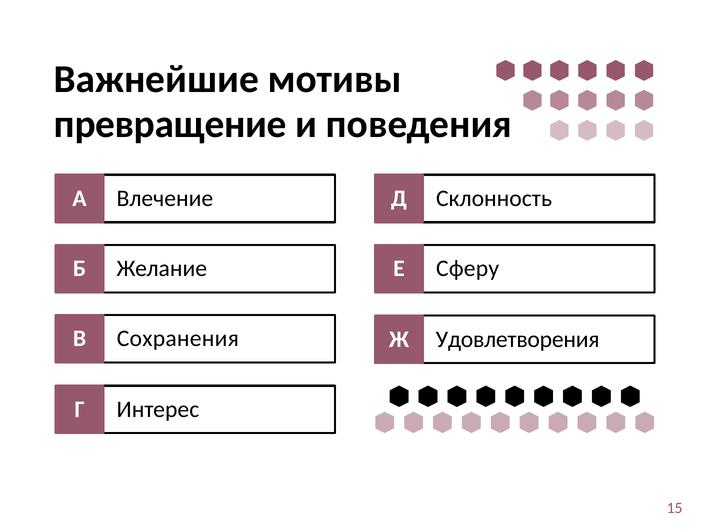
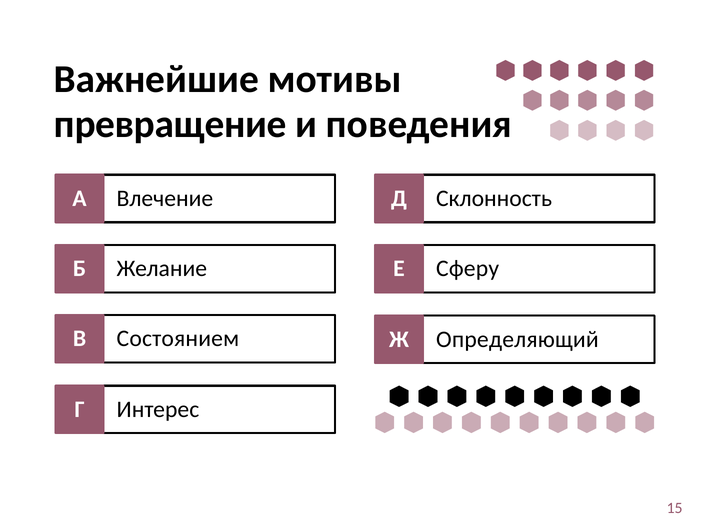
Сохранения: Сохранения -> Состоянием (178, 338)
Удовлетворения: Удовлетворения -> Определяющий (517, 339)
